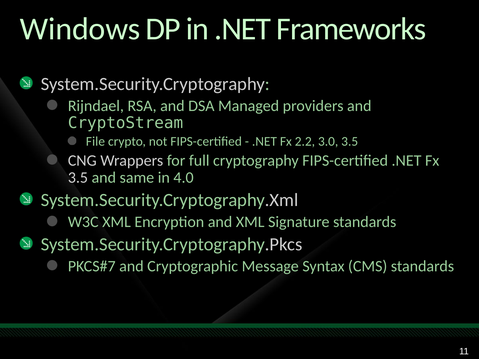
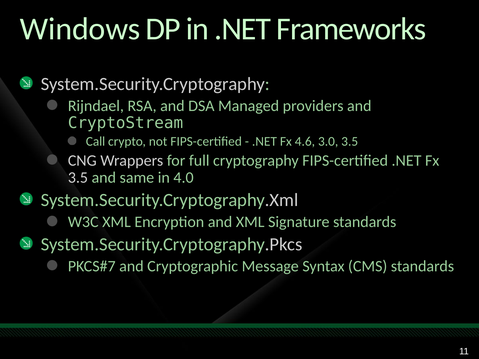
File: File -> Call (96, 142)
2.2: 2.2 -> 4.6 (305, 142)
